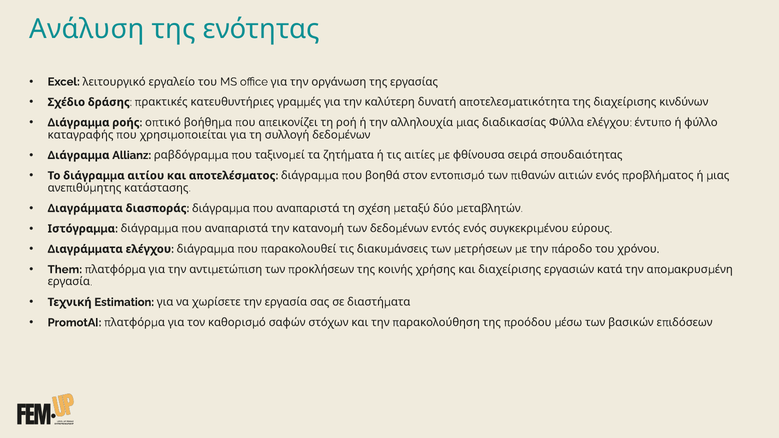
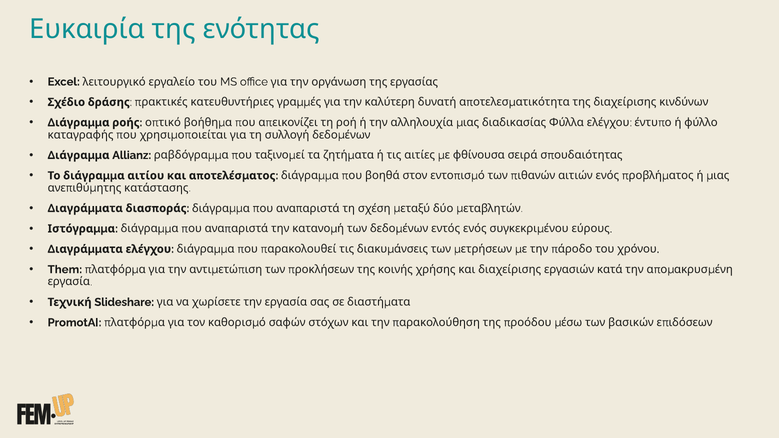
Ανάλυση: Ανάλυση -> Ευκαιρία (87, 29)
Estimation: Estimation -> Slideshare (124, 302)
